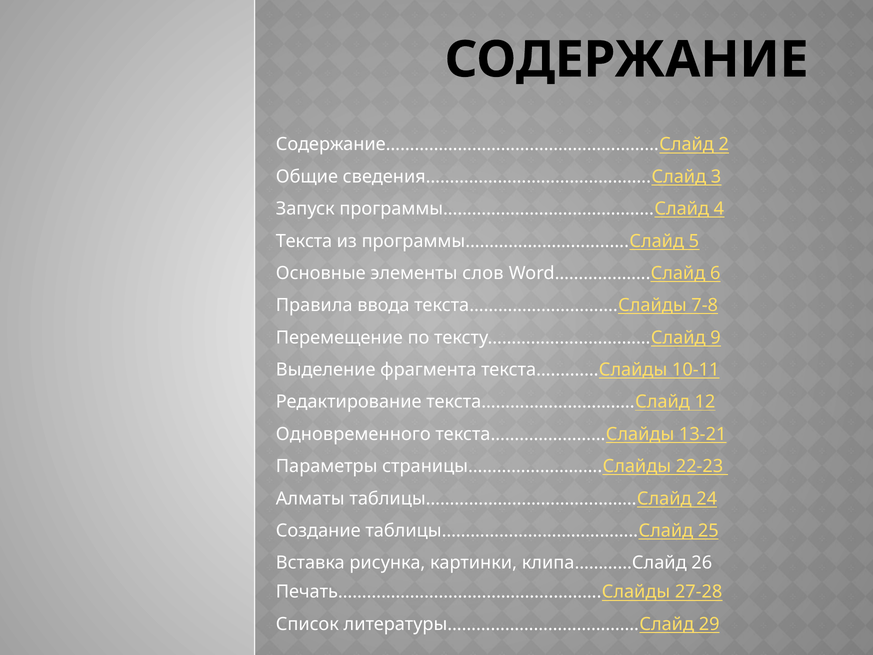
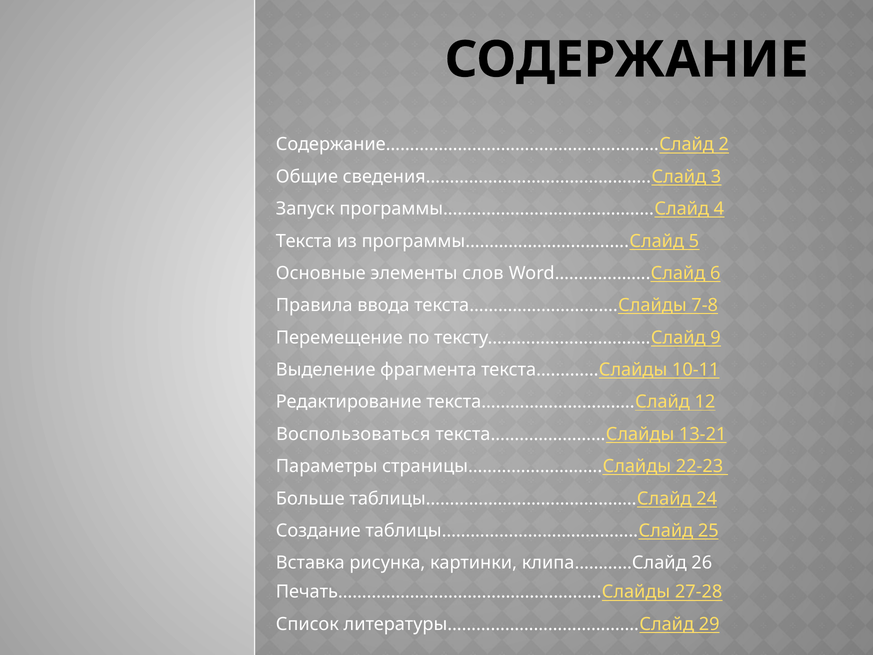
Одновременного: Одновременного -> Воспользоваться (353, 434)
Алматы: Алматы -> Больше (310, 498)
